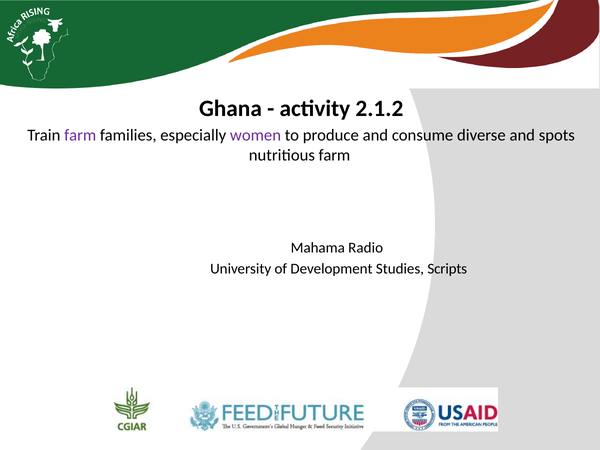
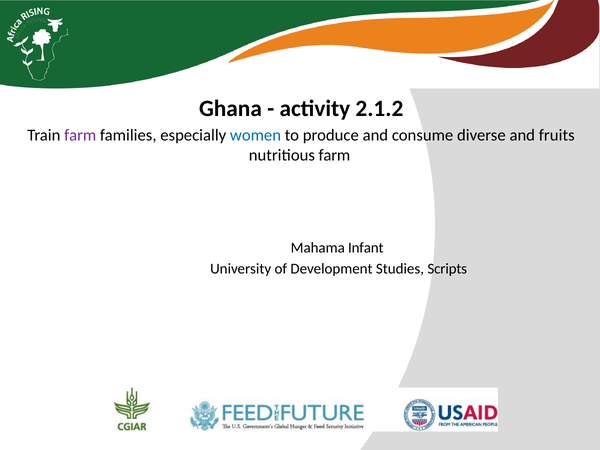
women colour: purple -> blue (256, 135)
spots: spots -> fruits (557, 135)
Radio: Radio -> Infant (366, 248)
